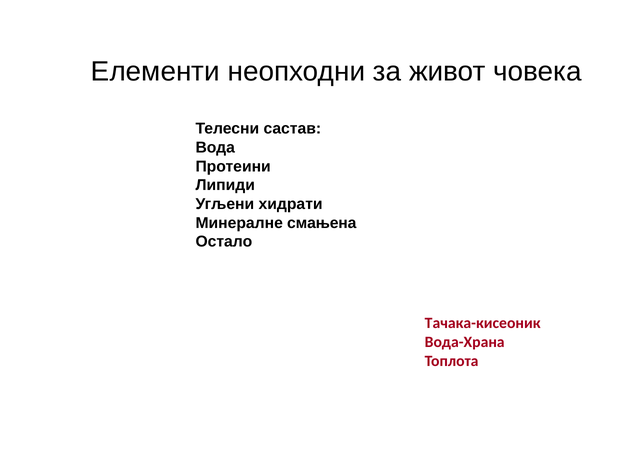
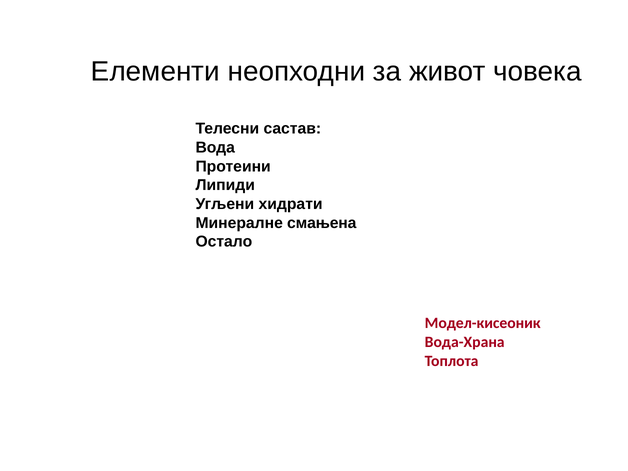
Тачака-кисеоник: Тачака-кисеоник -> Модел-кисеоник (483, 323)
